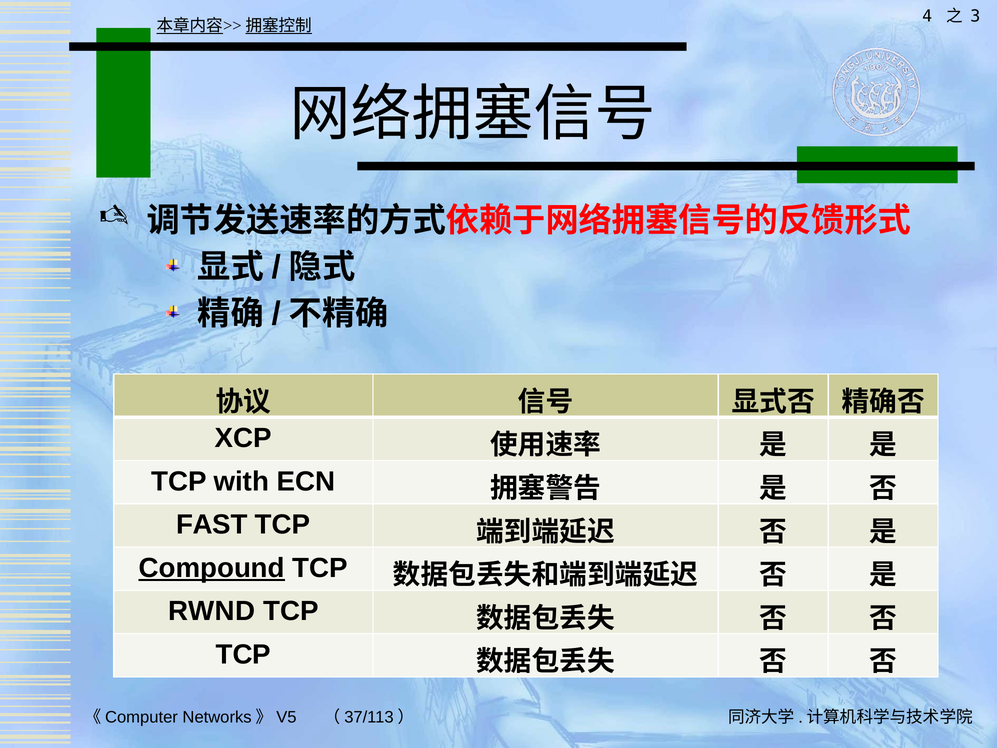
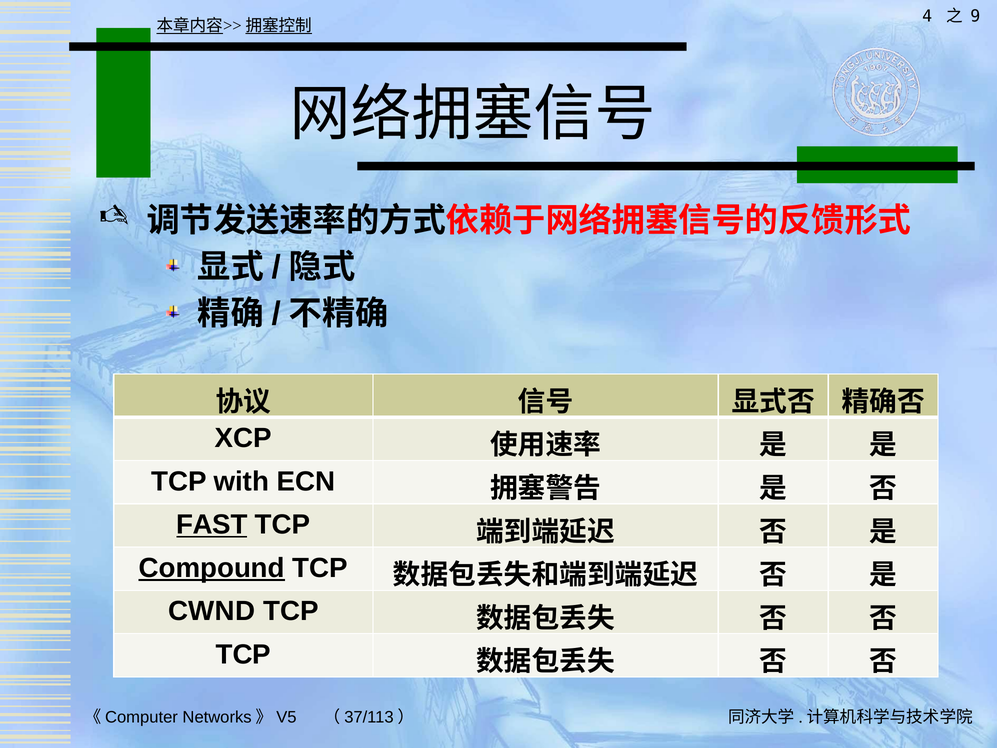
3: 3 -> 9 (975, 16)
FAST underline: none -> present (212, 525)
RWND: RWND -> CWND (212, 611)
